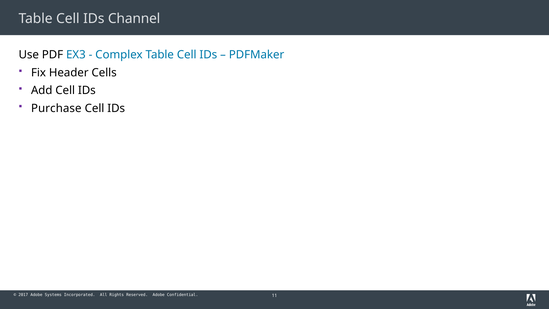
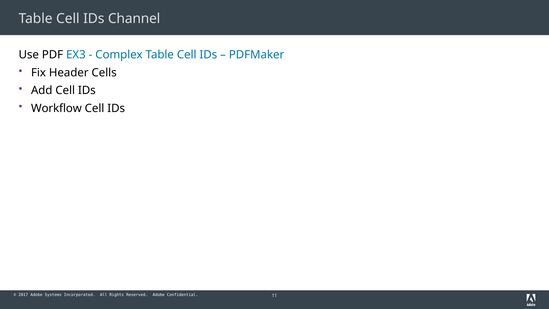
Purchase: Purchase -> Workflow (56, 108)
